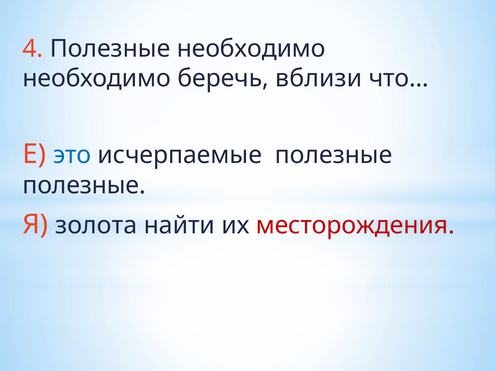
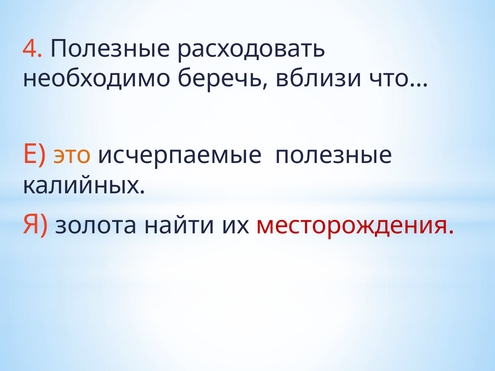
Полезные необходимо: необходимо -> расходовать (251, 49)
это colour: blue -> orange (72, 155)
полезные: полезные -> калийных (84, 185)
